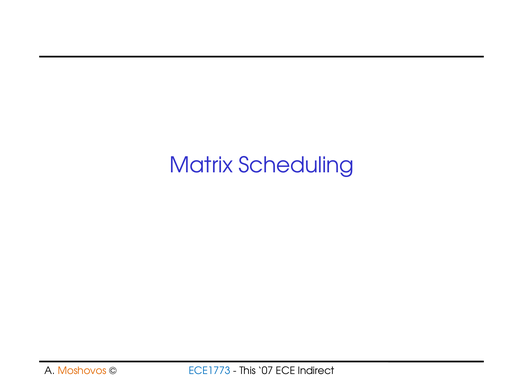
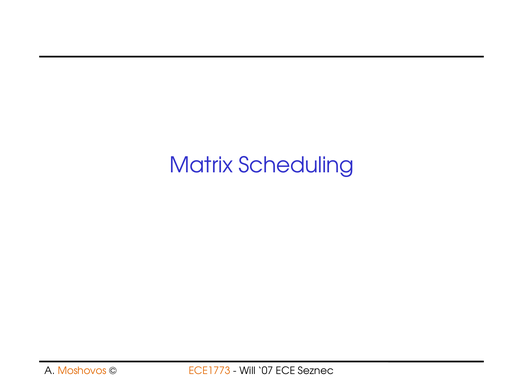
ECE1773 colour: blue -> orange (210, 371)
This: This -> Will (247, 371)
Indirect: Indirect -> Seznec (316, 371)
